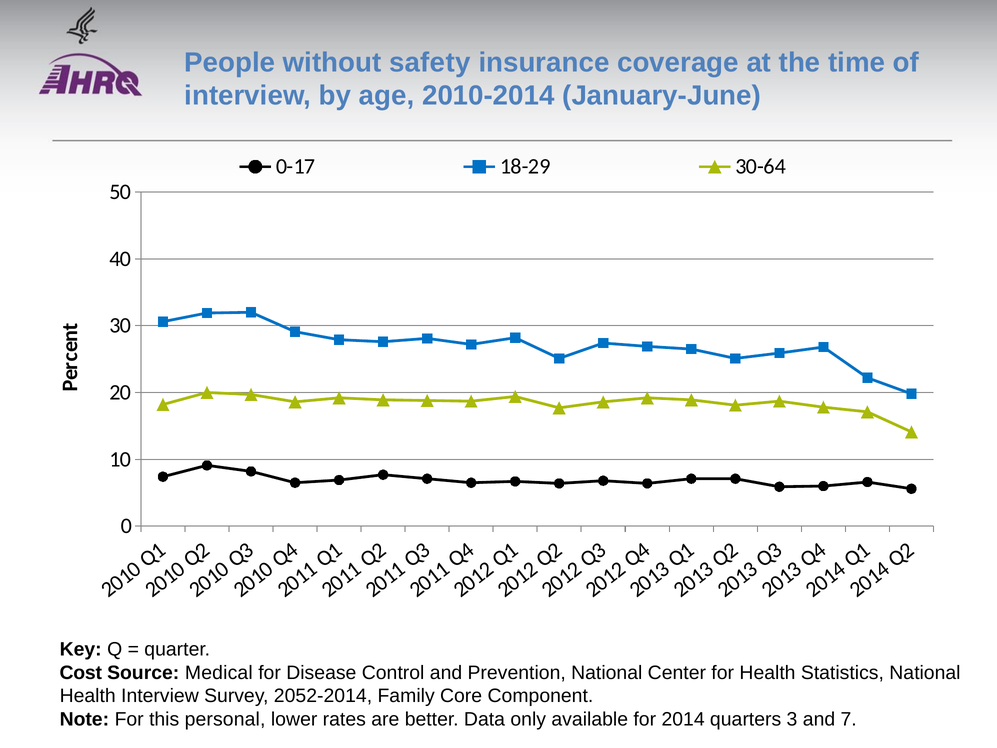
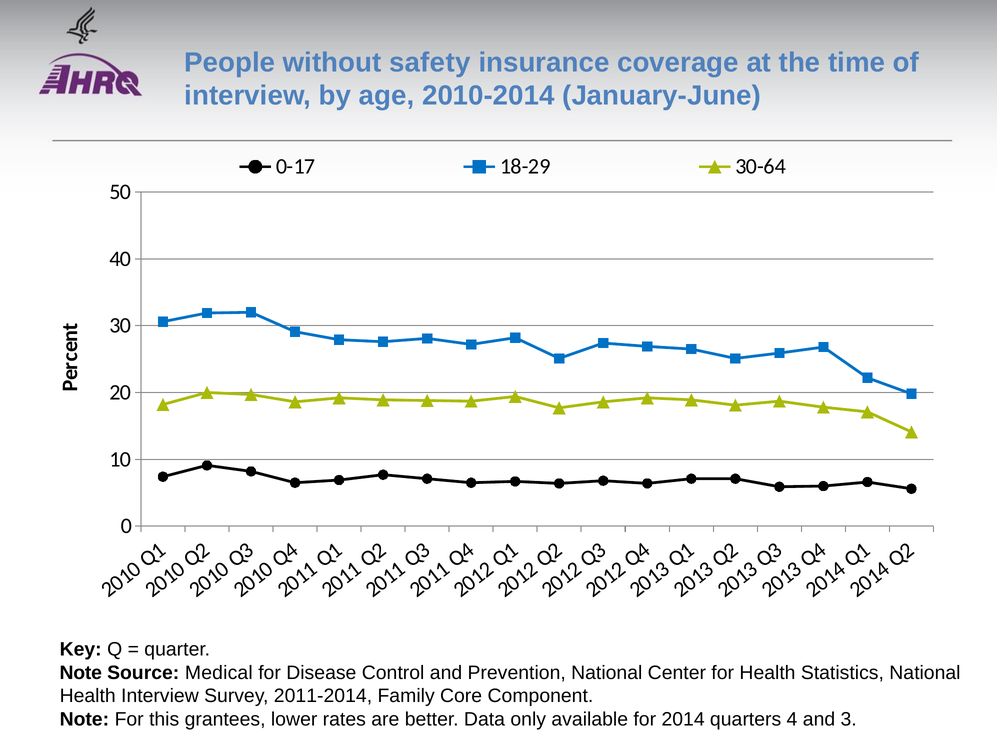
Cost: Cost -> Note (81, 673)
2052-2014: 2052-2014 -> 2011-2014 (323, 696)
personal: personal -> grantees (225, 719)
quarters 3: 3 -> 4 (792, 719)
and 7: 7 -> 3 (849, 719)
